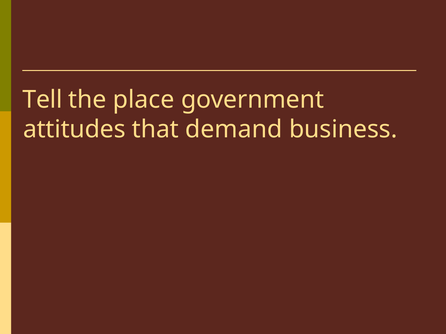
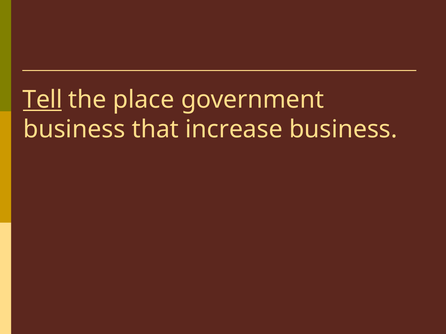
Tell underline: none -> present (43, 100)
attitudes: attitudes -> business (74, 130)
demand: demand -> increase (234, 130)
